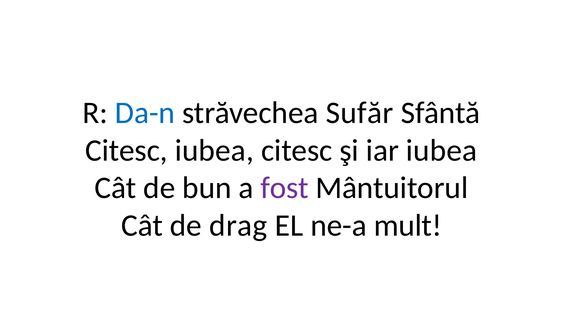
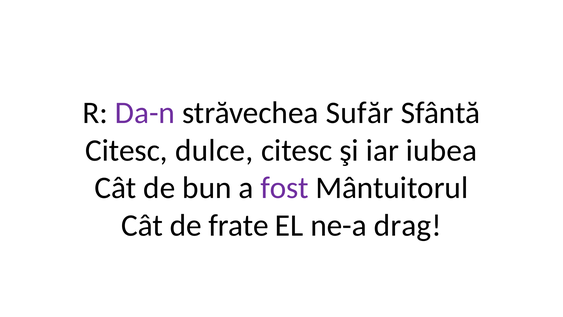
Da-n colour: blue -> purple (145, 113)
Citesc iubea: iubea -> dulce (214, 150)
drag: drag -> frate (239, 225)
mult: mult -> drag (408, 225)
